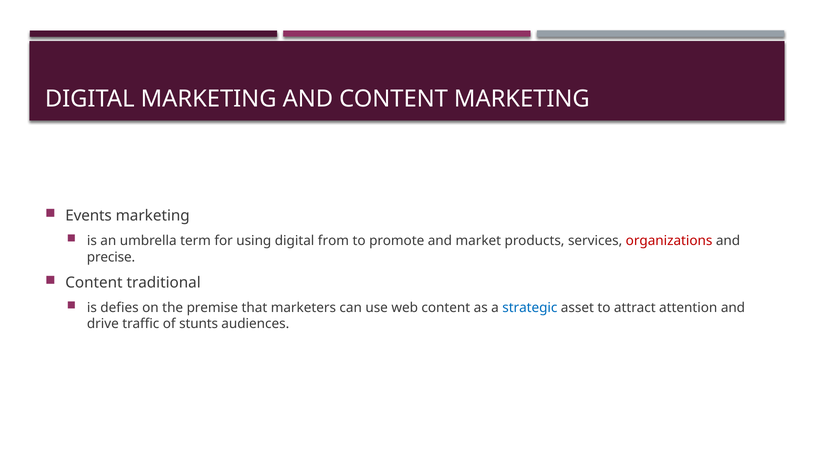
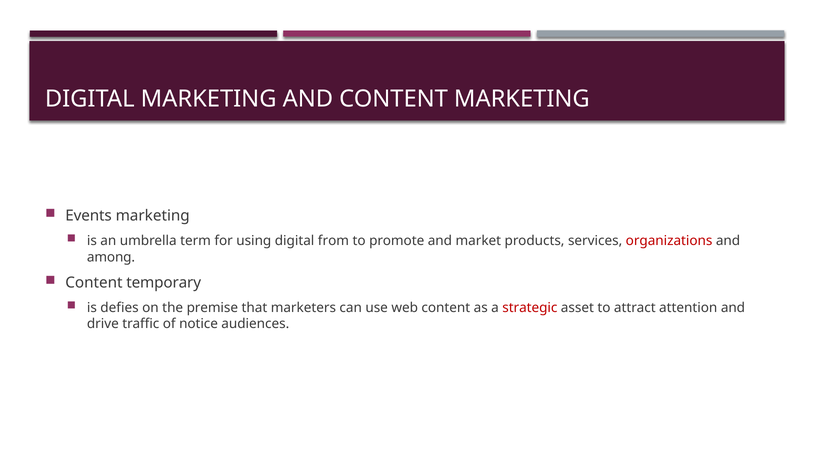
precise: precise -> among (111, 257)
traditional: traditional -> temporary (164, 283)
strategic colour: blue -> red (530, 308)
stunts: stunts -> notice (199, 324)
